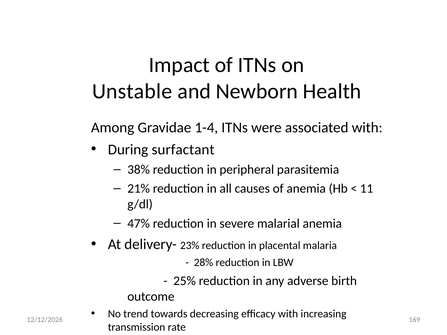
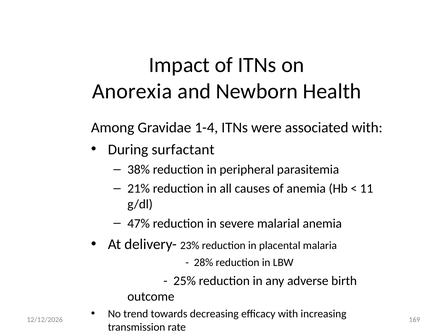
Unstable: Unstable -> Anorexia (132, 91)
